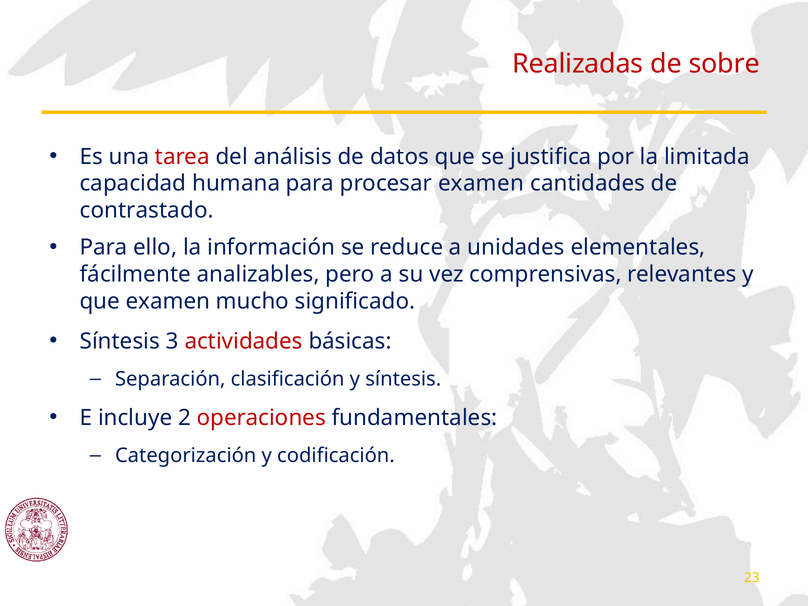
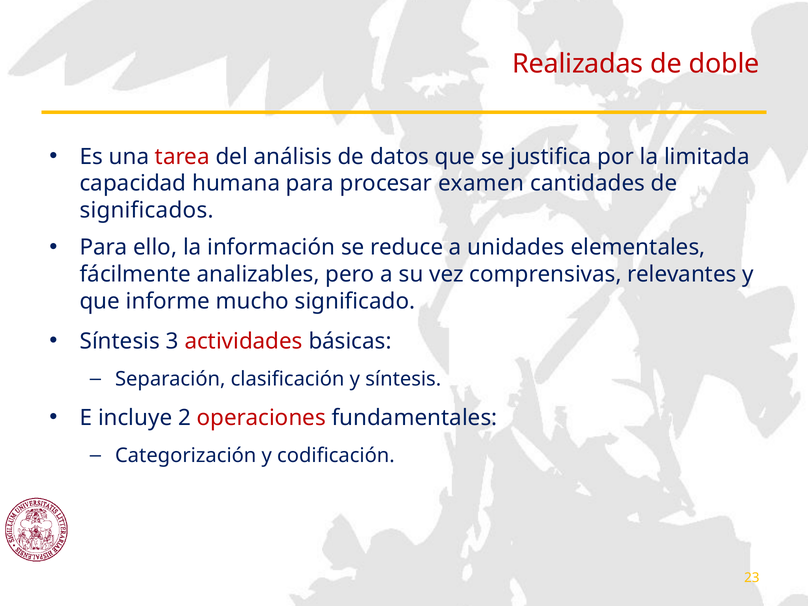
sobre: sobre -> doble (724, 64)
contrastado: contrastado -> significados (147, 211)
que examen: examen -> informe (168, 301)
